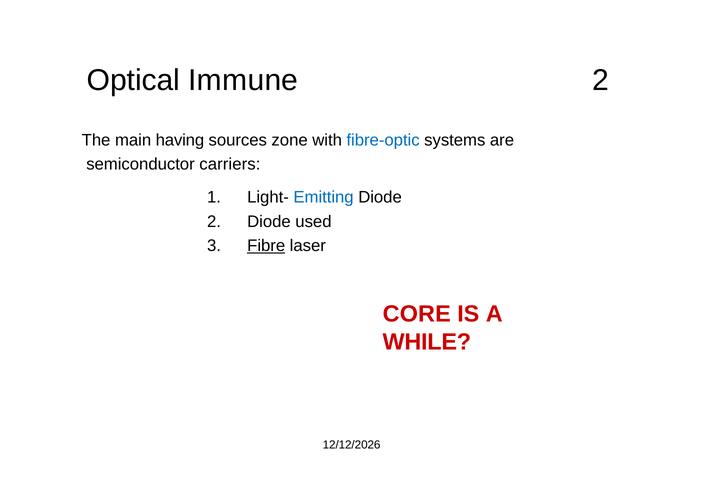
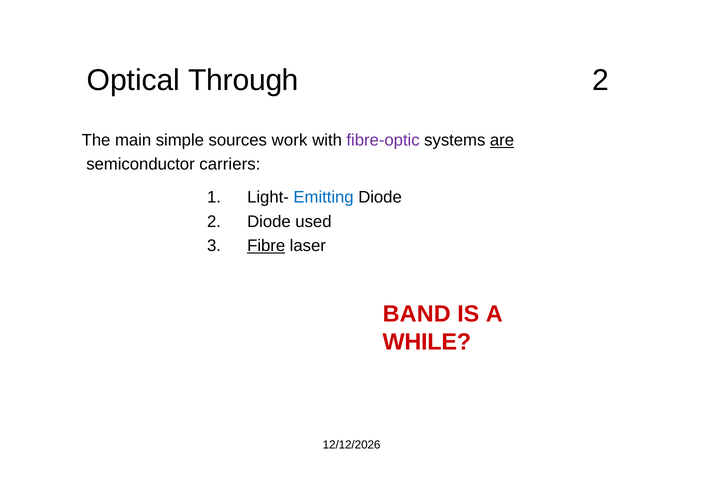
Immune: Immune -> Through (244, 80)
having: having -> simple (180, 140)
zone: zone -> work (290, 140)
fibre-optic colour: blue -> purple (383, 140)
are underline: none -> present (502, 140)
CORE: CORE -> BAND (417, 314)
